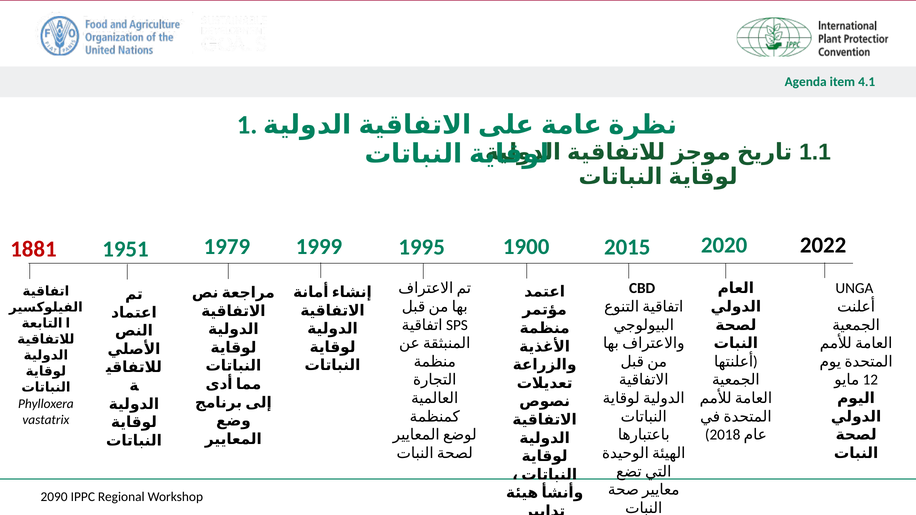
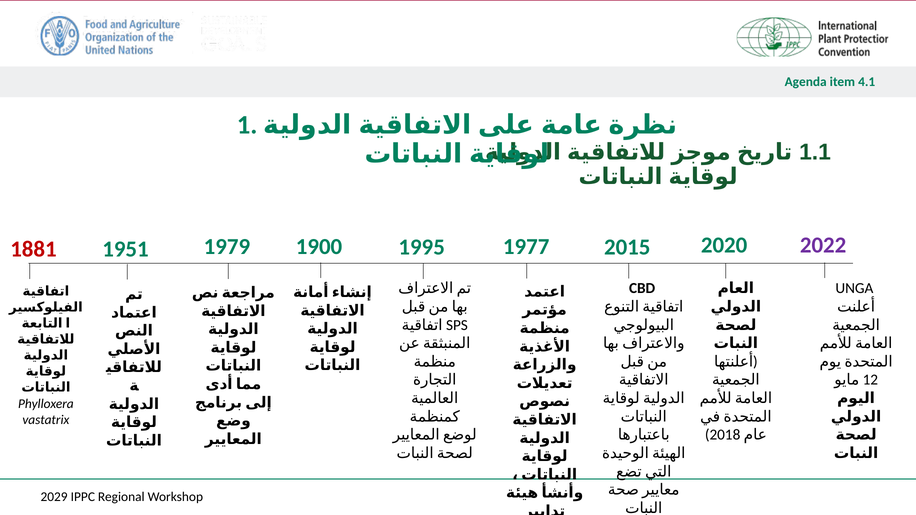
1999: 1999 -> 1900 (319, 247)
1900: 1900 -> 1977 (526, 247)
2022 colour: black -> purple (823, 245)
2090: 2090 -> 2029 (54, 497)
